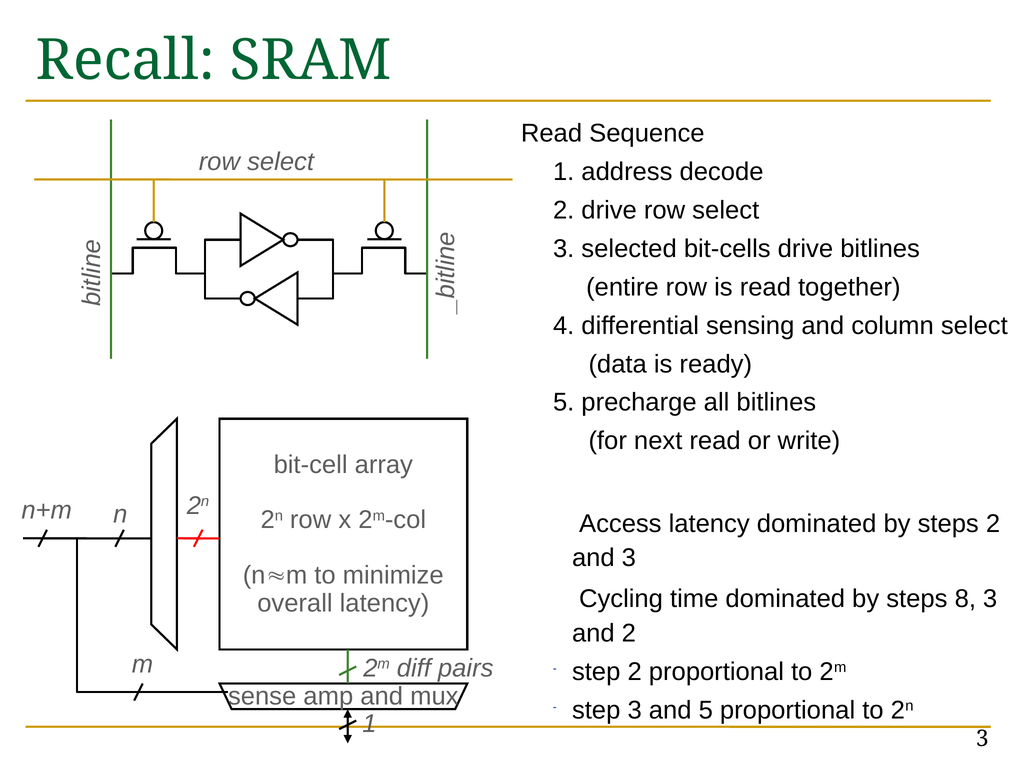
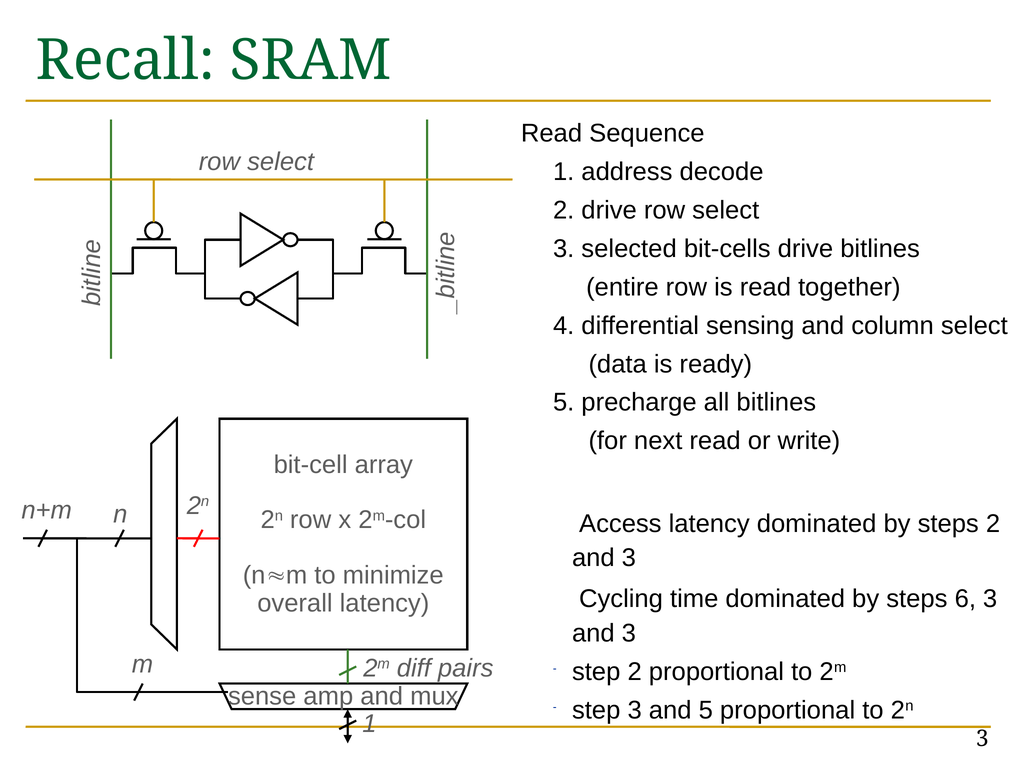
8: 8 -> 6 (965, 599)
2: 2 -> 3 (629, 633)
